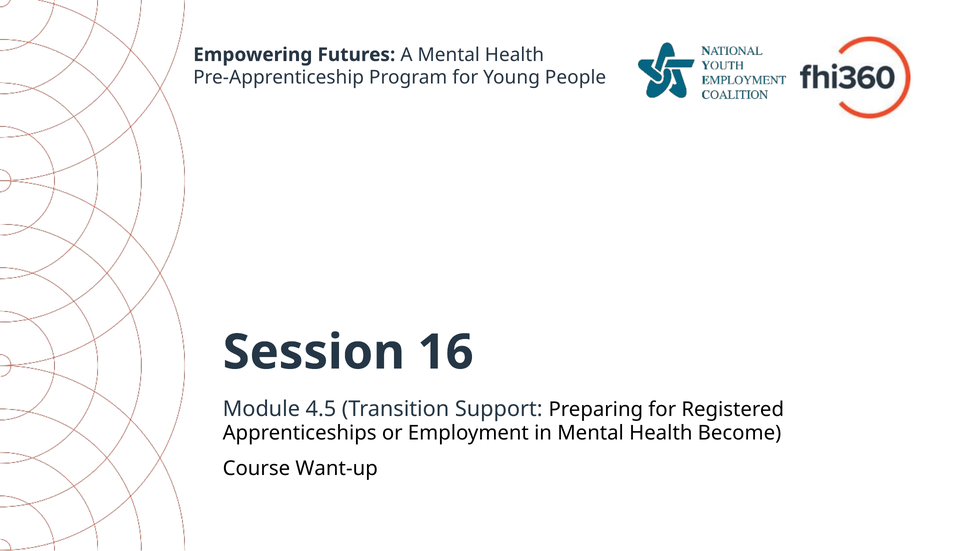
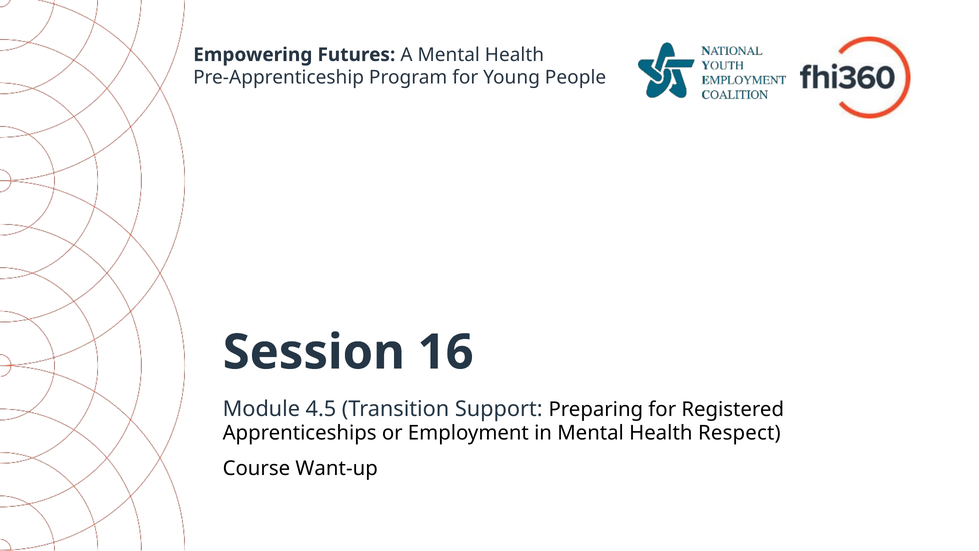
Become: Become -> Respect (739, 433)
